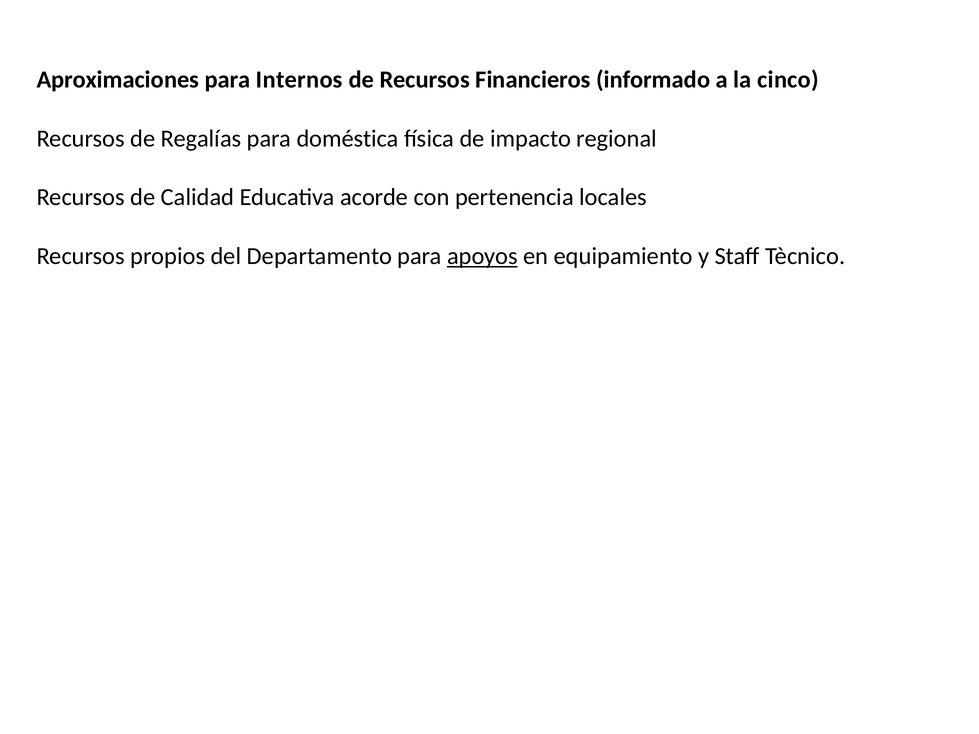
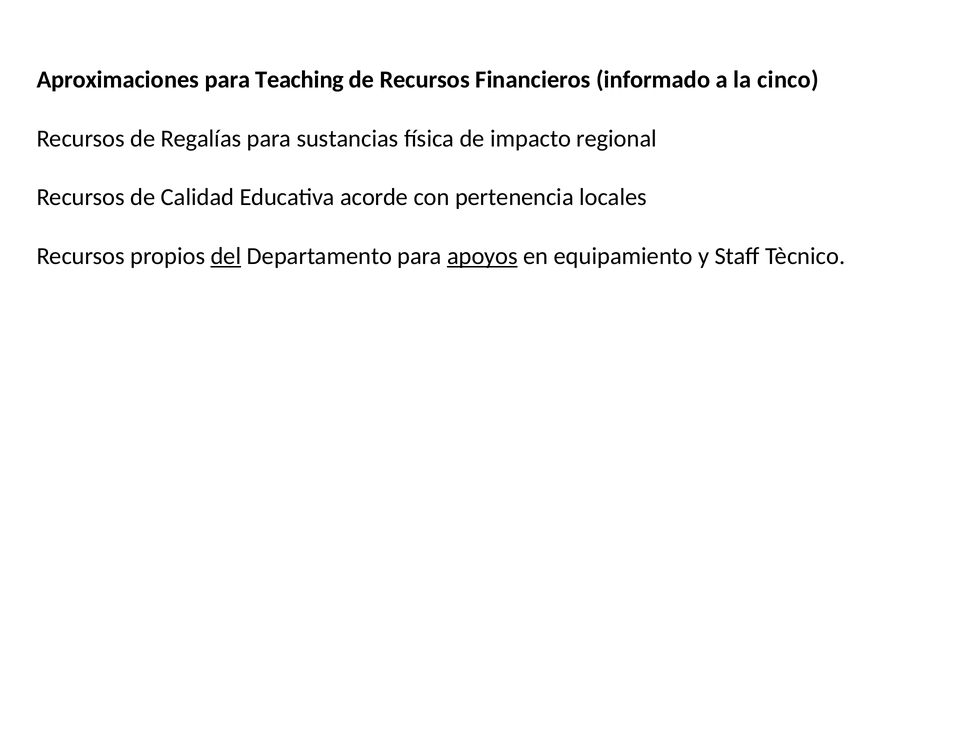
Internos: Internos -> Teaching (300, 80)
doméstica: doméstica -> sustancias (348, 139)
del underline: none -> present (226, 256)
